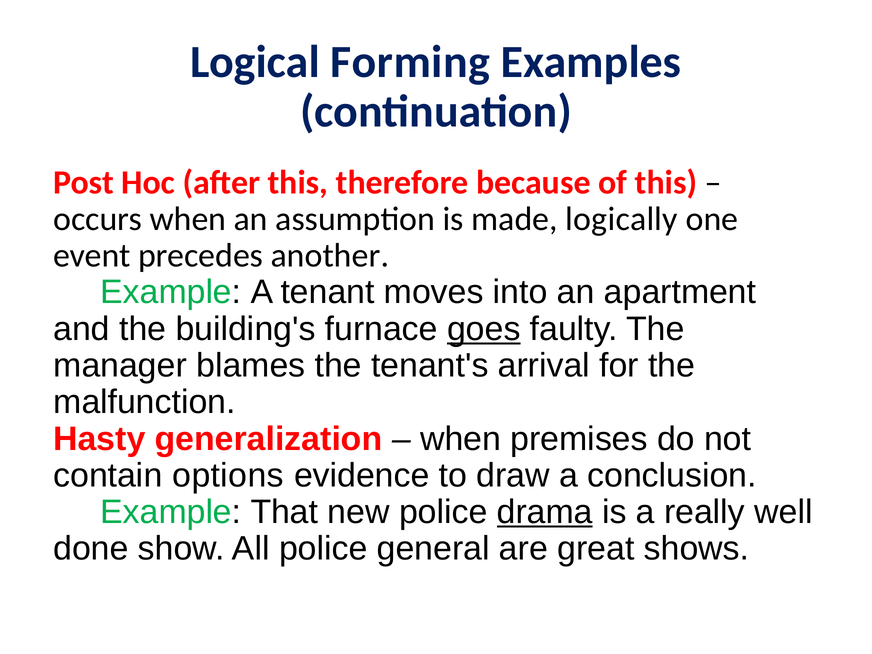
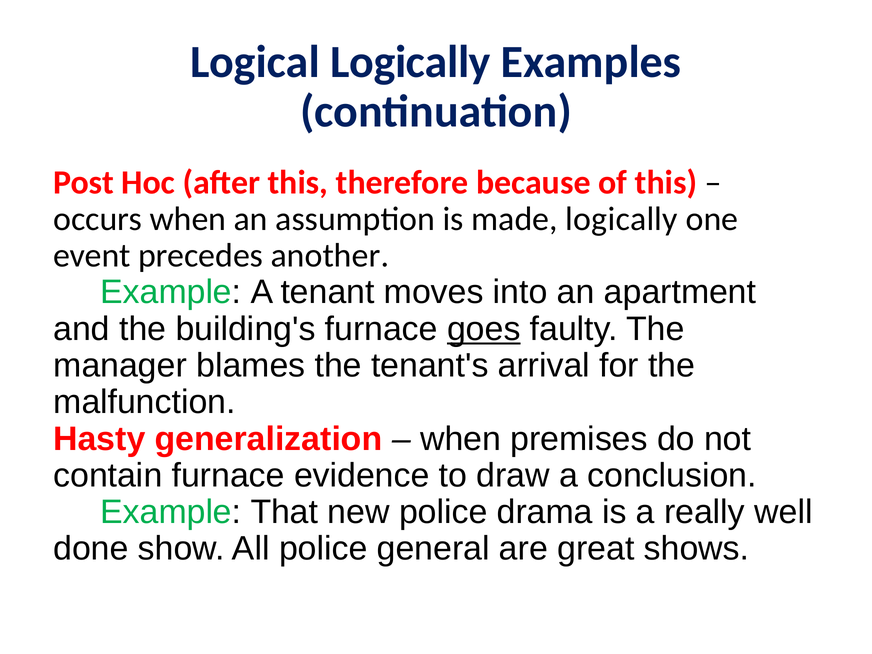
Logical Forming: Forming -> Logically (410, 62)
contain options: options -> furnace (228, 475)
drama underline: present -> none (545, 512)
